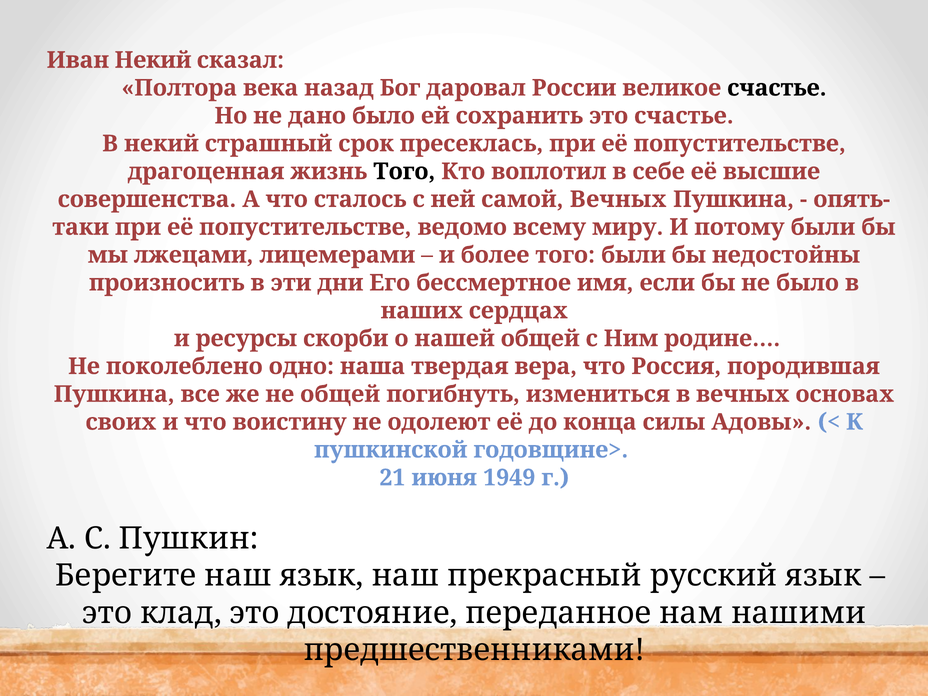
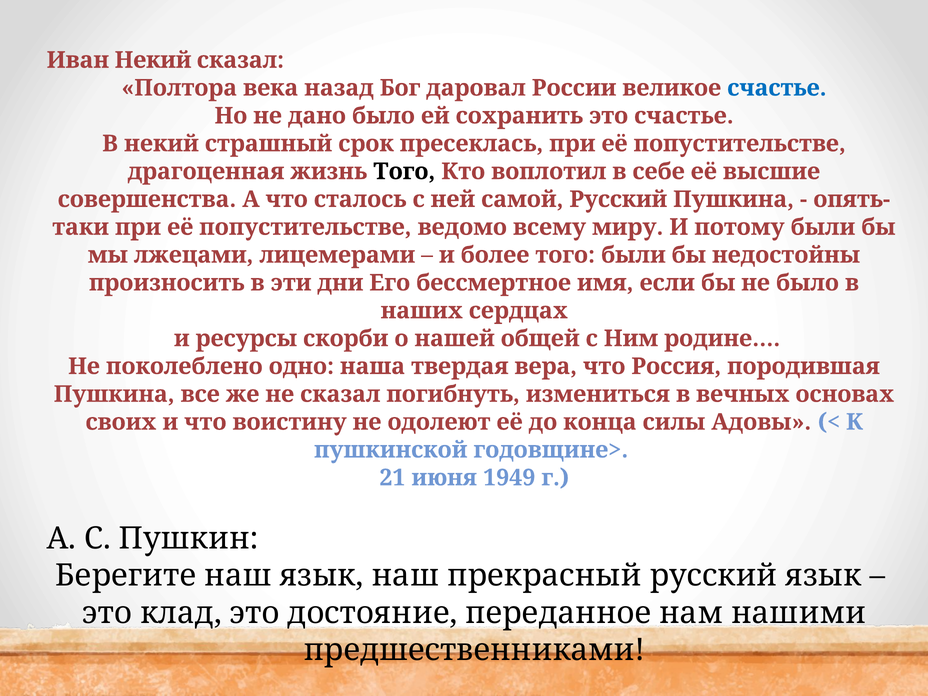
счастье colour: black -> blue (777, 88)
самой Вечных: Вечных -> Русский (618, 199)
не общей: общей -> сказал (340, 394)
